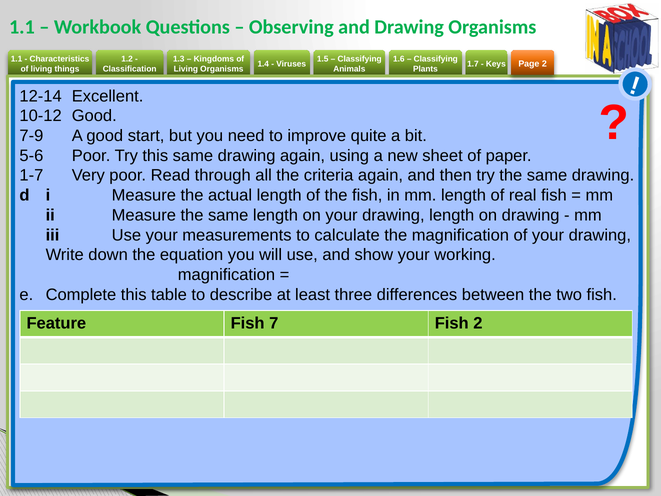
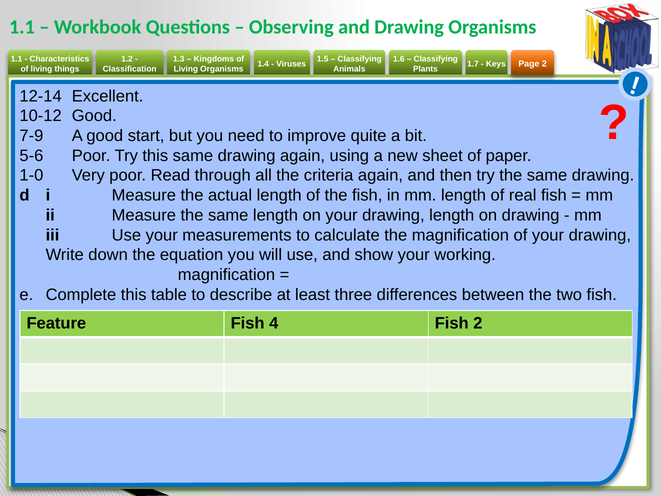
1-7: 1-7 -> 1-0 (31, 175)
7: 7 -> 4 (274, 323)
